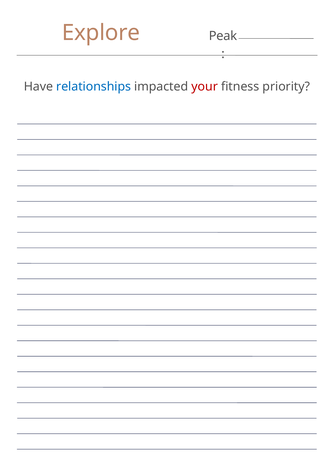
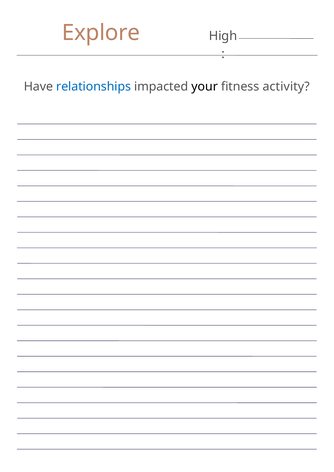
Peak: Peak -> High (223, 36)
your colour: red -> black (205, 87)
priority: priority -> activity (286, 87)
